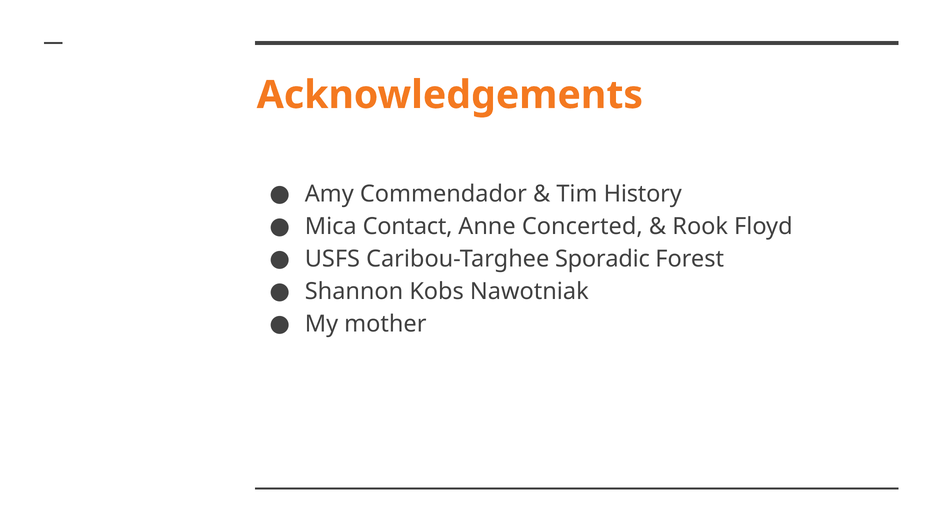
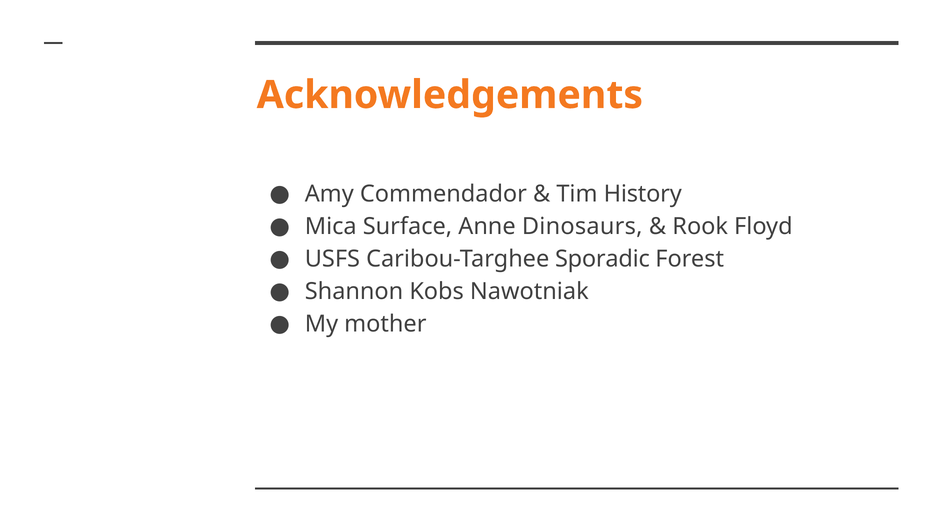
Contact: Contact -> Surface (407, 226)
Concerted: Concerted -> Dinosaurs (582, 226)
